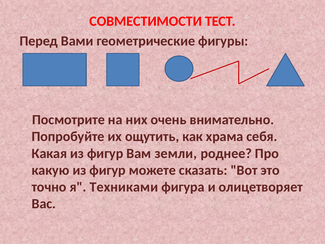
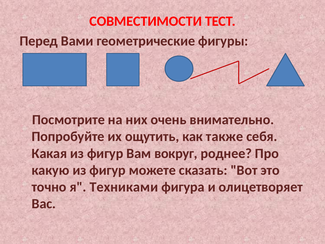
храма: храма -> также (225, 136)
земли: земли -> вокруг (176, 153)
